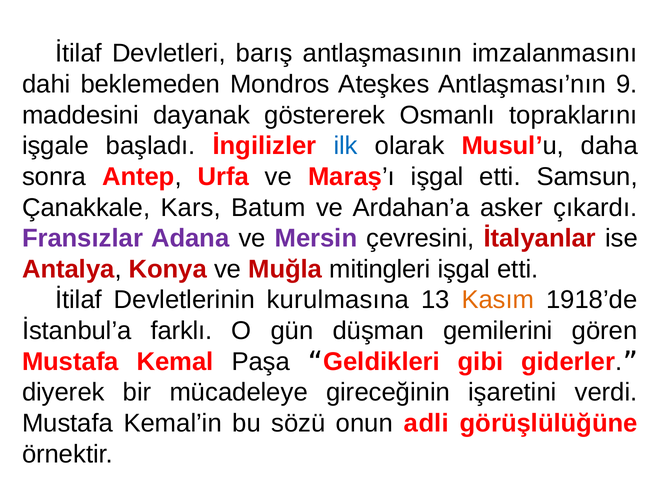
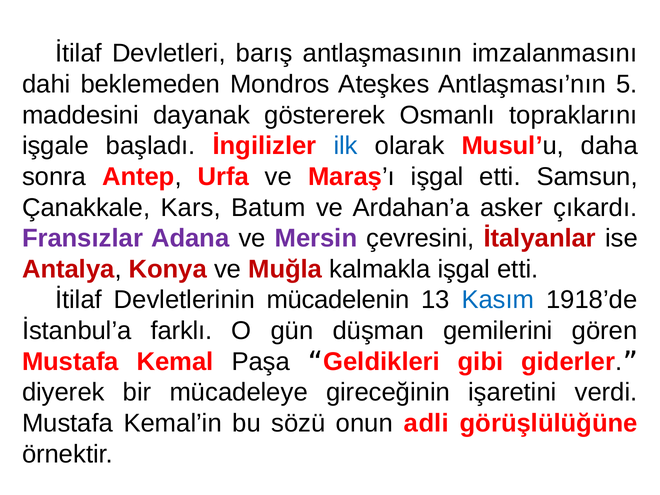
9: 9 -> 5 (627, 84)
mitingleri: mitingleri -> kalmakla (380, 269)
kurulmasına: kurulmasına -> mücadelenin (338, 300)
Kasım colour: orange -> blue (498, 300)
